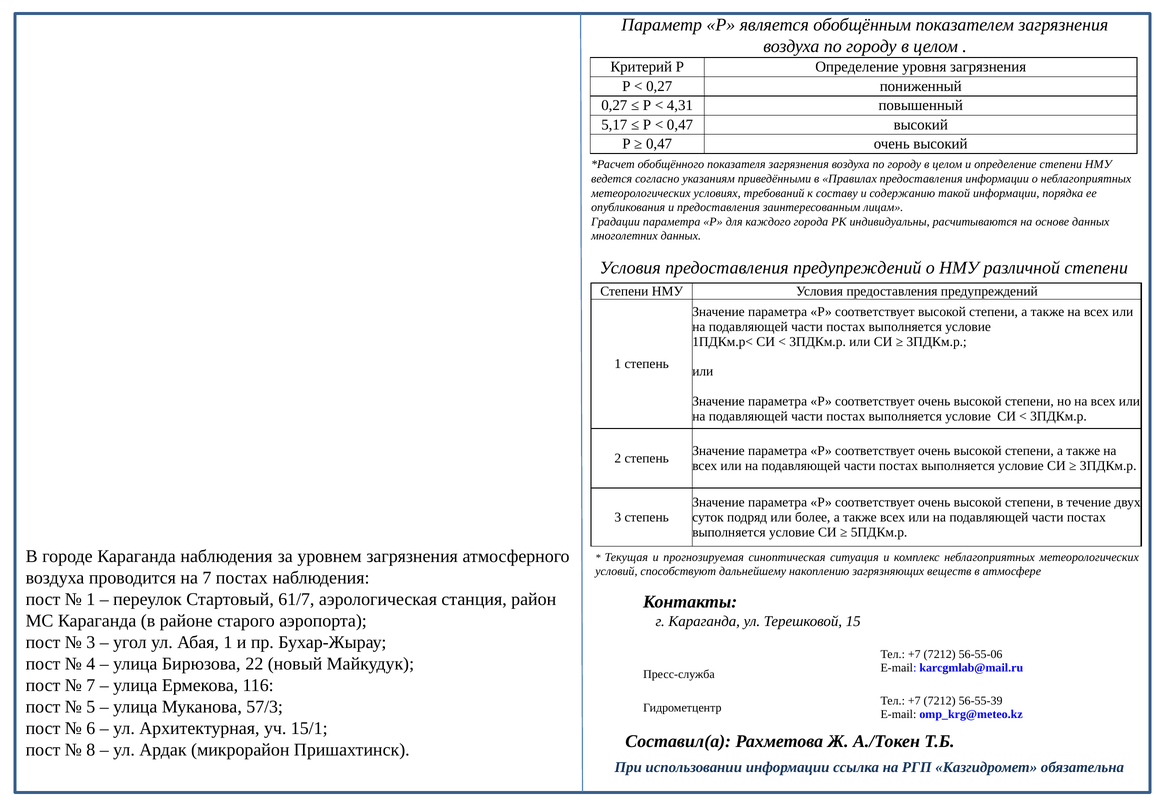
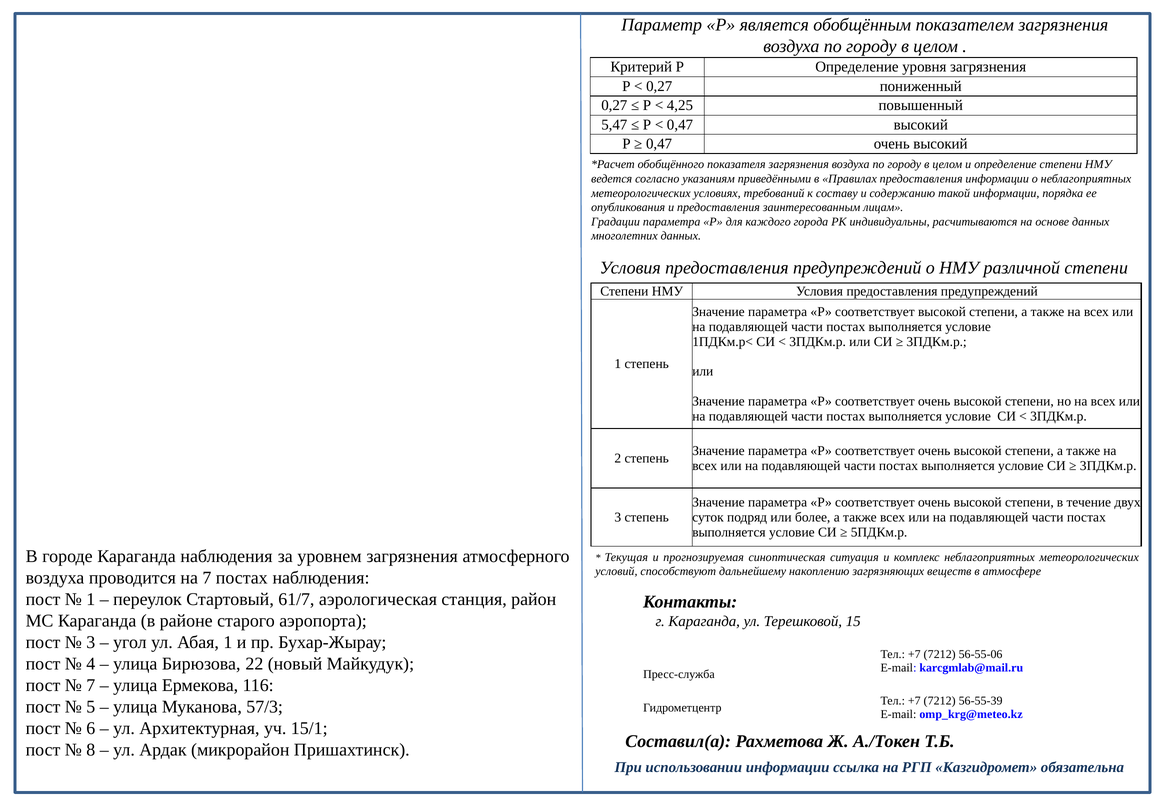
4,31: 4,31 -> 4,25 (680, 105)
5,17: 5,17 -> 5,47 (614, 125)
